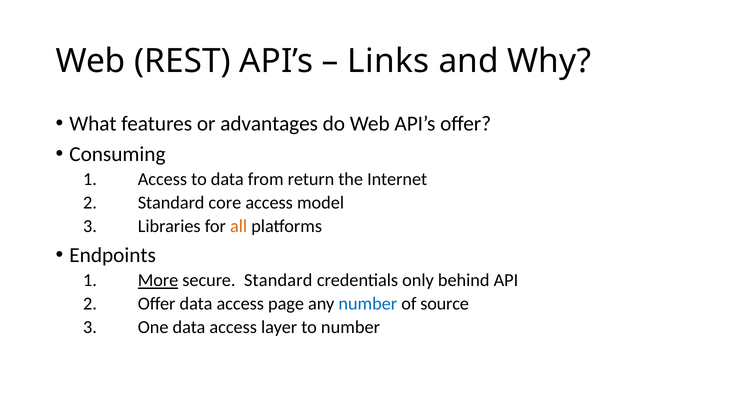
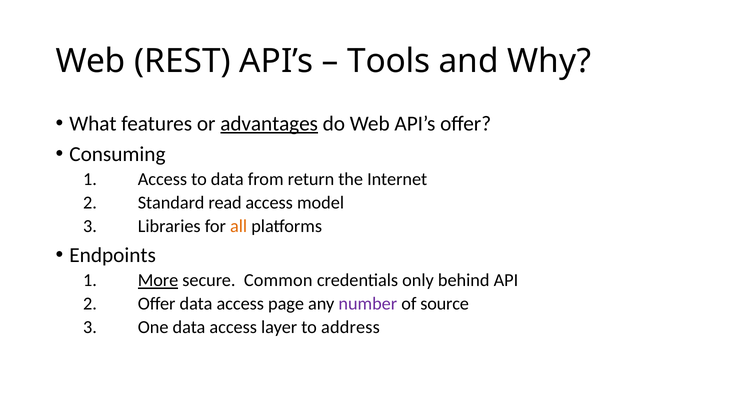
Links: Links -> Tools (389, 61)
advantages underline: none -> present (269, 123)
core: core -> read (225, 203)
secure Standard: Standard -> Common (278, 280)
number colour: blue -> purple (368, 304)
to number: number -> address (350, 327)
